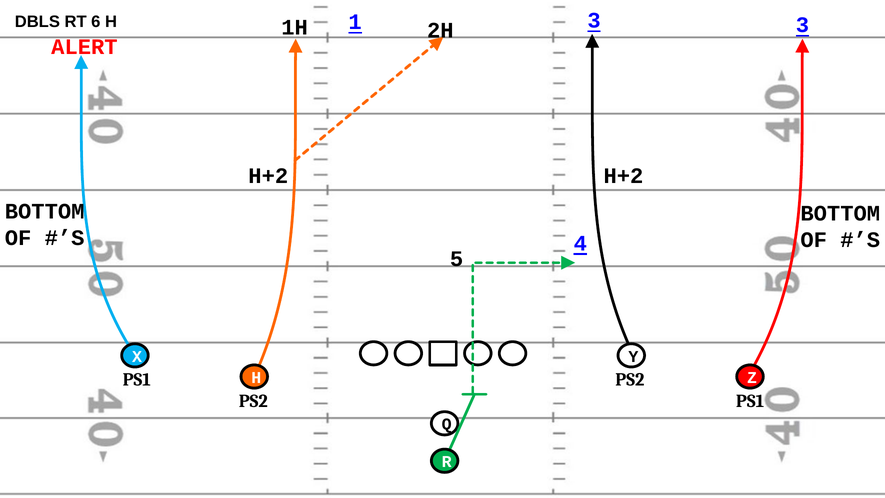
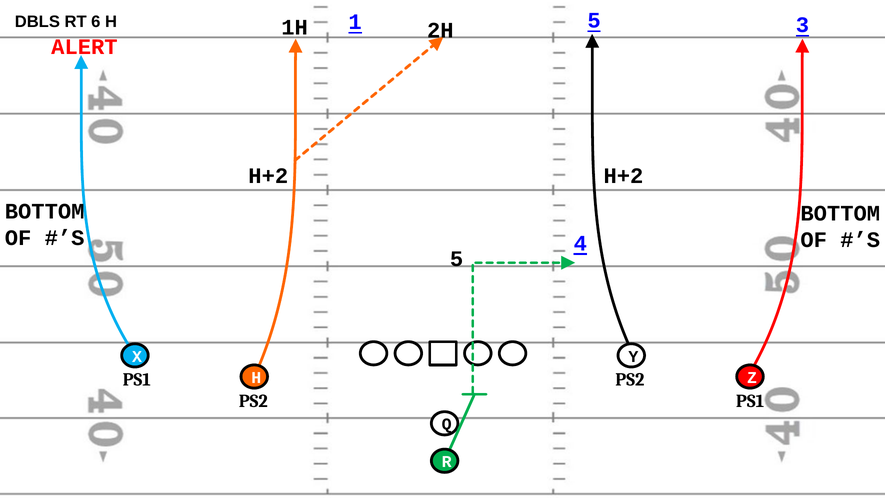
1 3: 3 -> 5 (594, 20)
